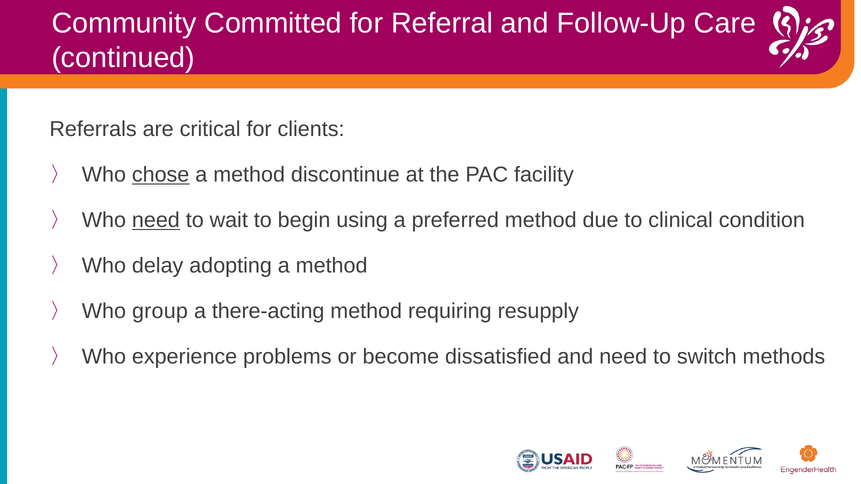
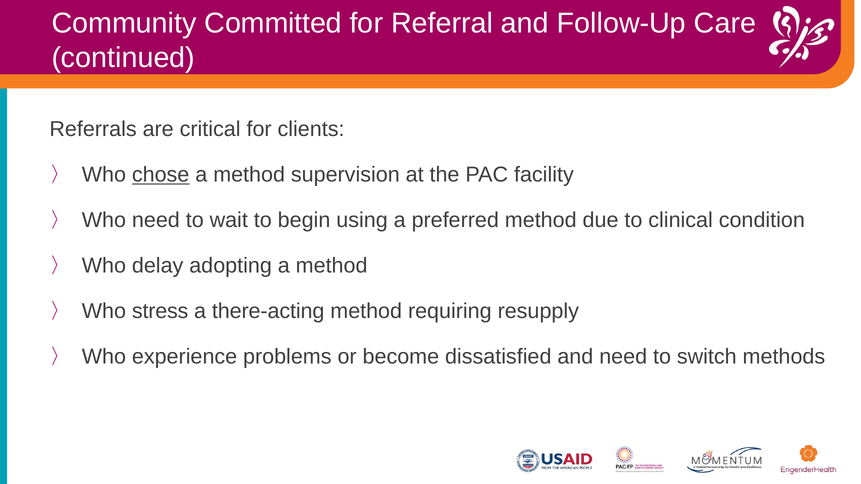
discontinue: discontinue -> supervision (345, 175)
need underline: present -> none (156, 220)
group: group -> stress (160, 312)
